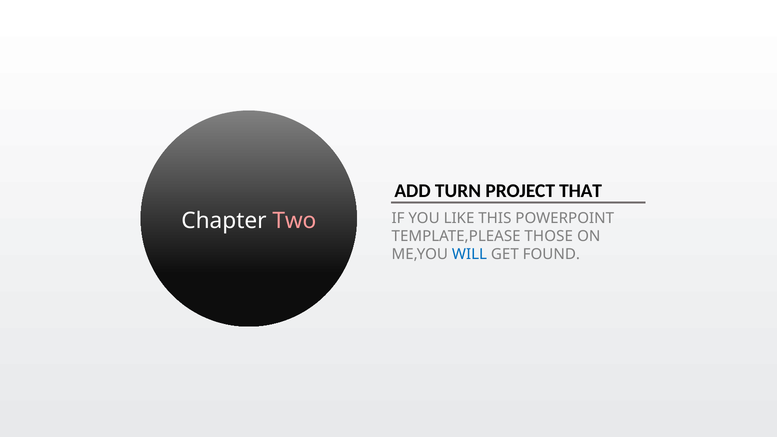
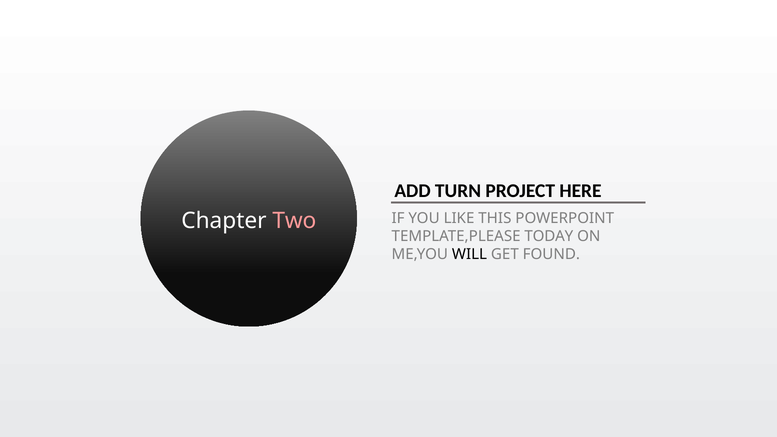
THAT: THAT -> HERE (580, 191)
THOSE: THOSE -> TODAY (549, 236)
WILL colour: blue -> black (469, 255)
